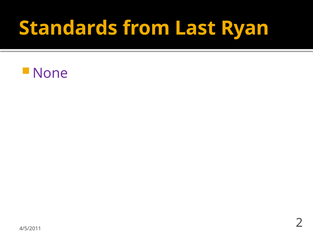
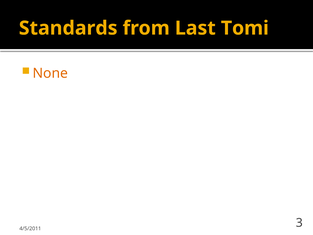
Ryan: Ryan -> Tomi (245, 28)
None colour: purple -> orange (50, 73)
2: 2 -> 3 (299, 223)
